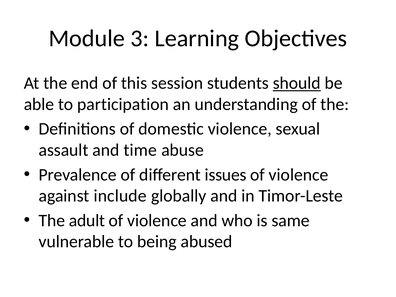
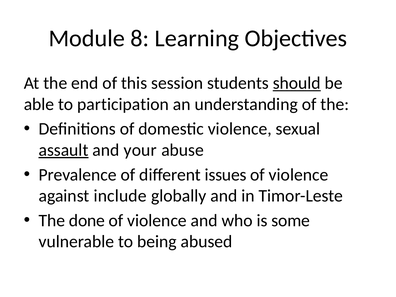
3: 3 -> 8 (140, 38)
assault underline: none -> present (64, 150)
time: time -> your (140, 150)
adult: adult -> done (87, 221)
same: same -> some (291, 221)
